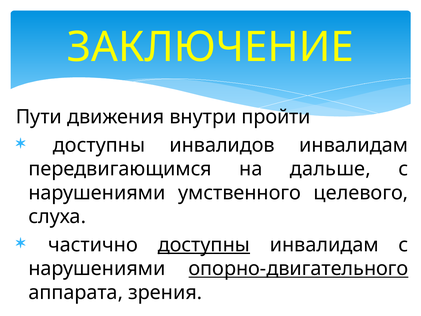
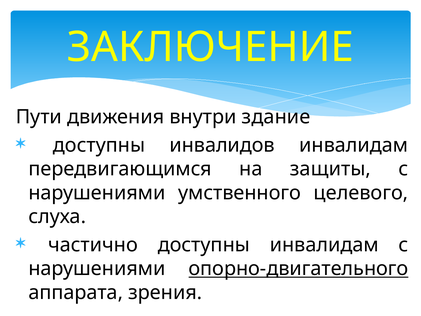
пройти: пройти -> здание (276, 117)
дальше: дальше -> защиты (330, 169)
доступны underline: present -> none (204, 245)
